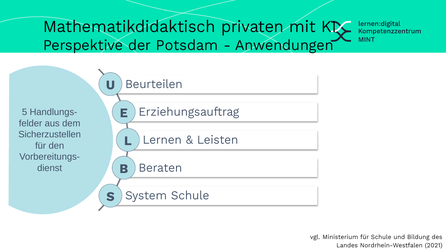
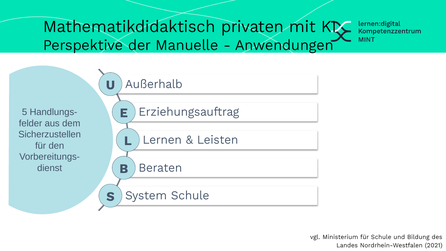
Potsdam: Potsdam -> Manuelle (187, 45)
Beurteilen: Beurteilen -> Außerhalb (154, 84)
